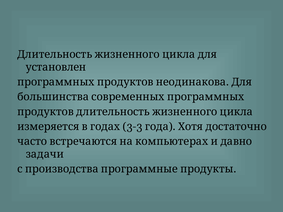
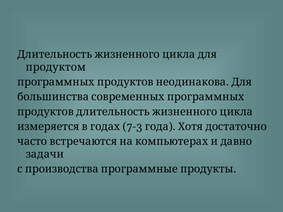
установлен: установлен -> продуктом (56, 67)
3-3: 3-3 -> 7-3 (132, 127)
